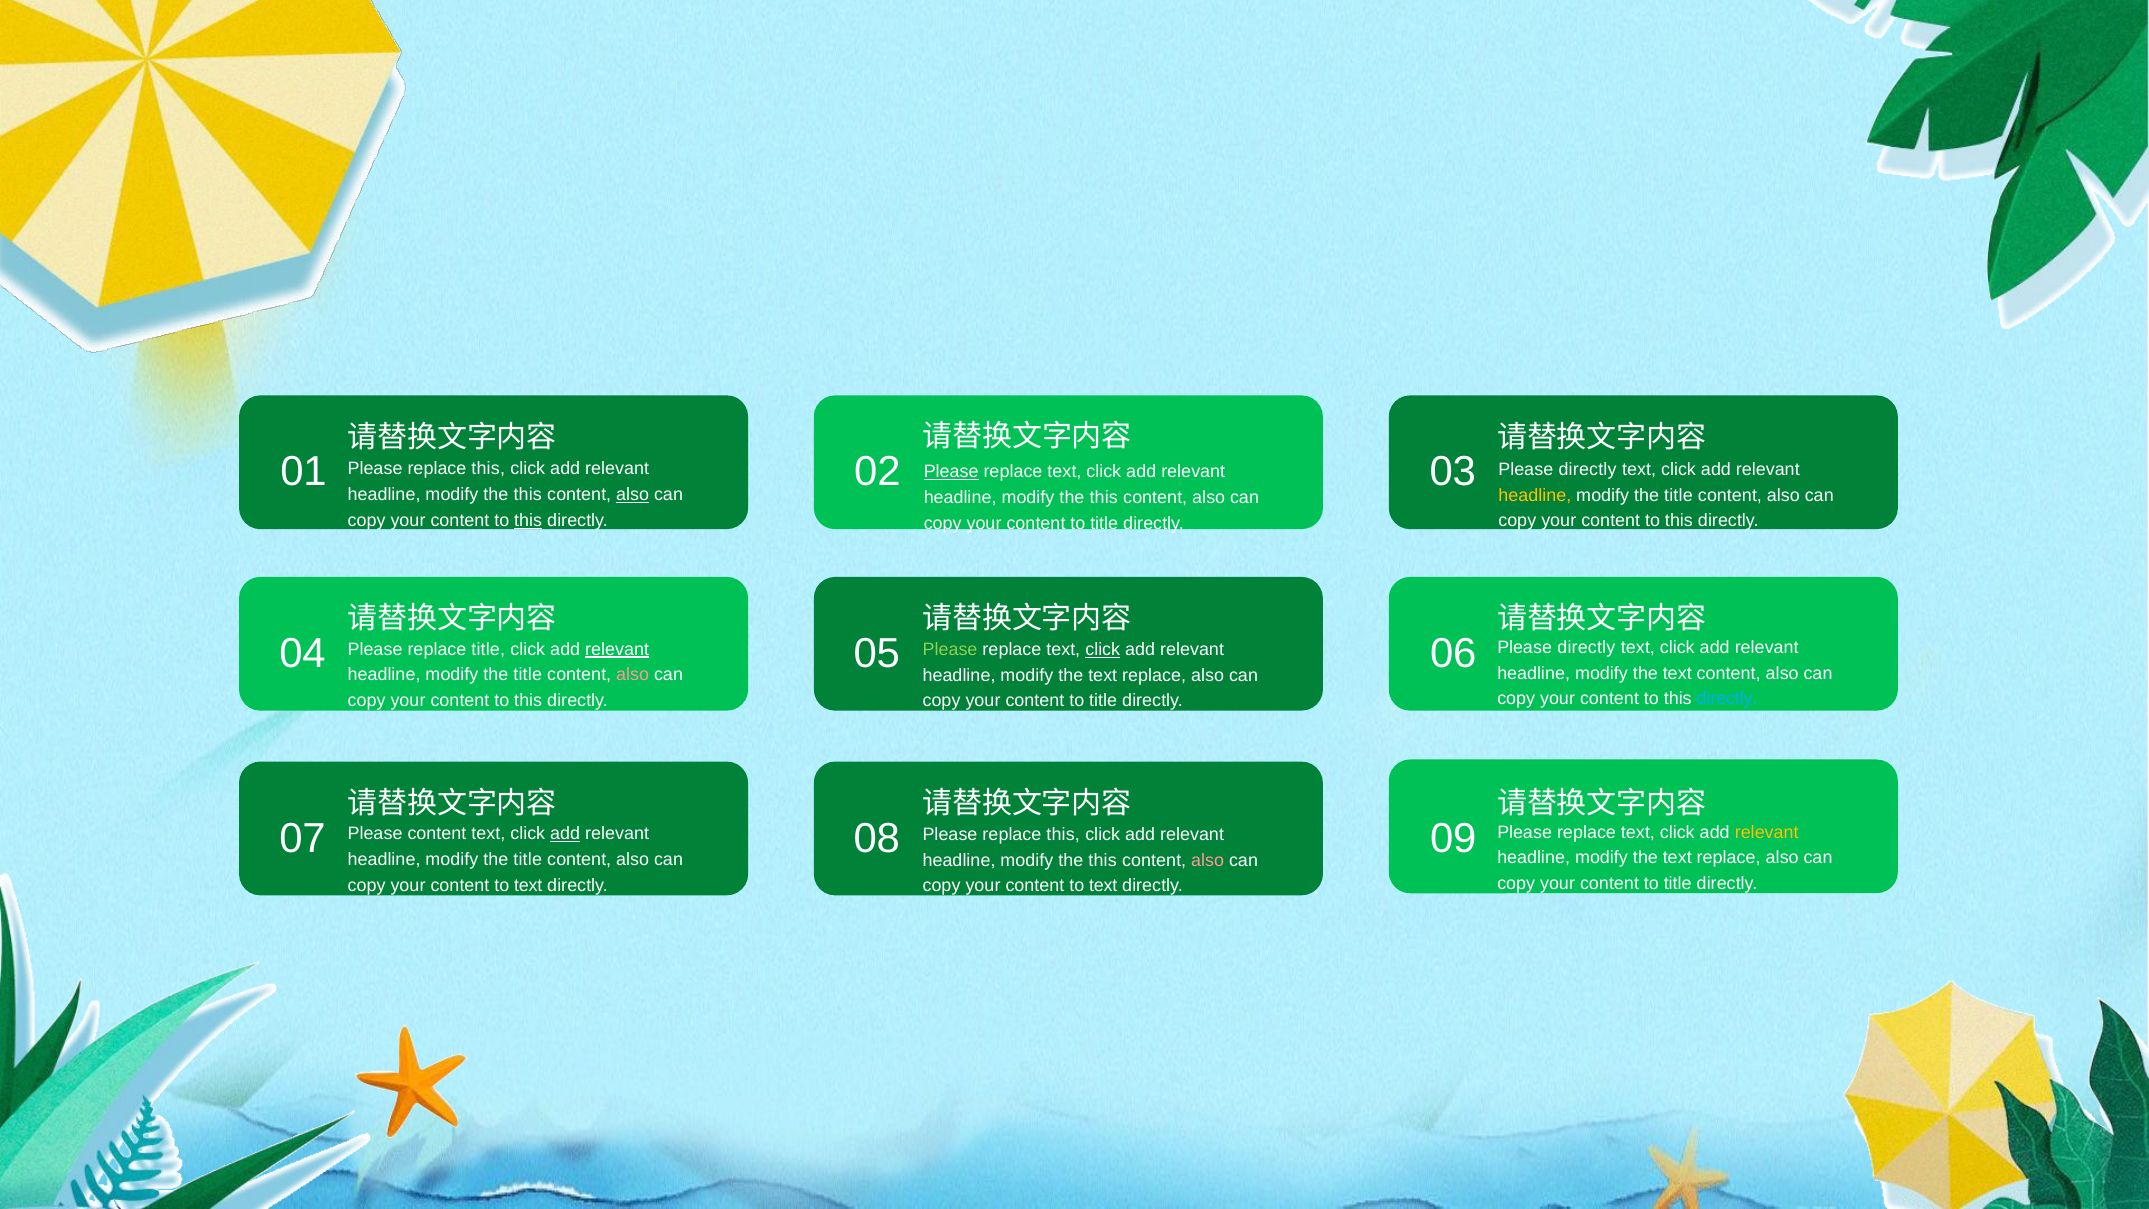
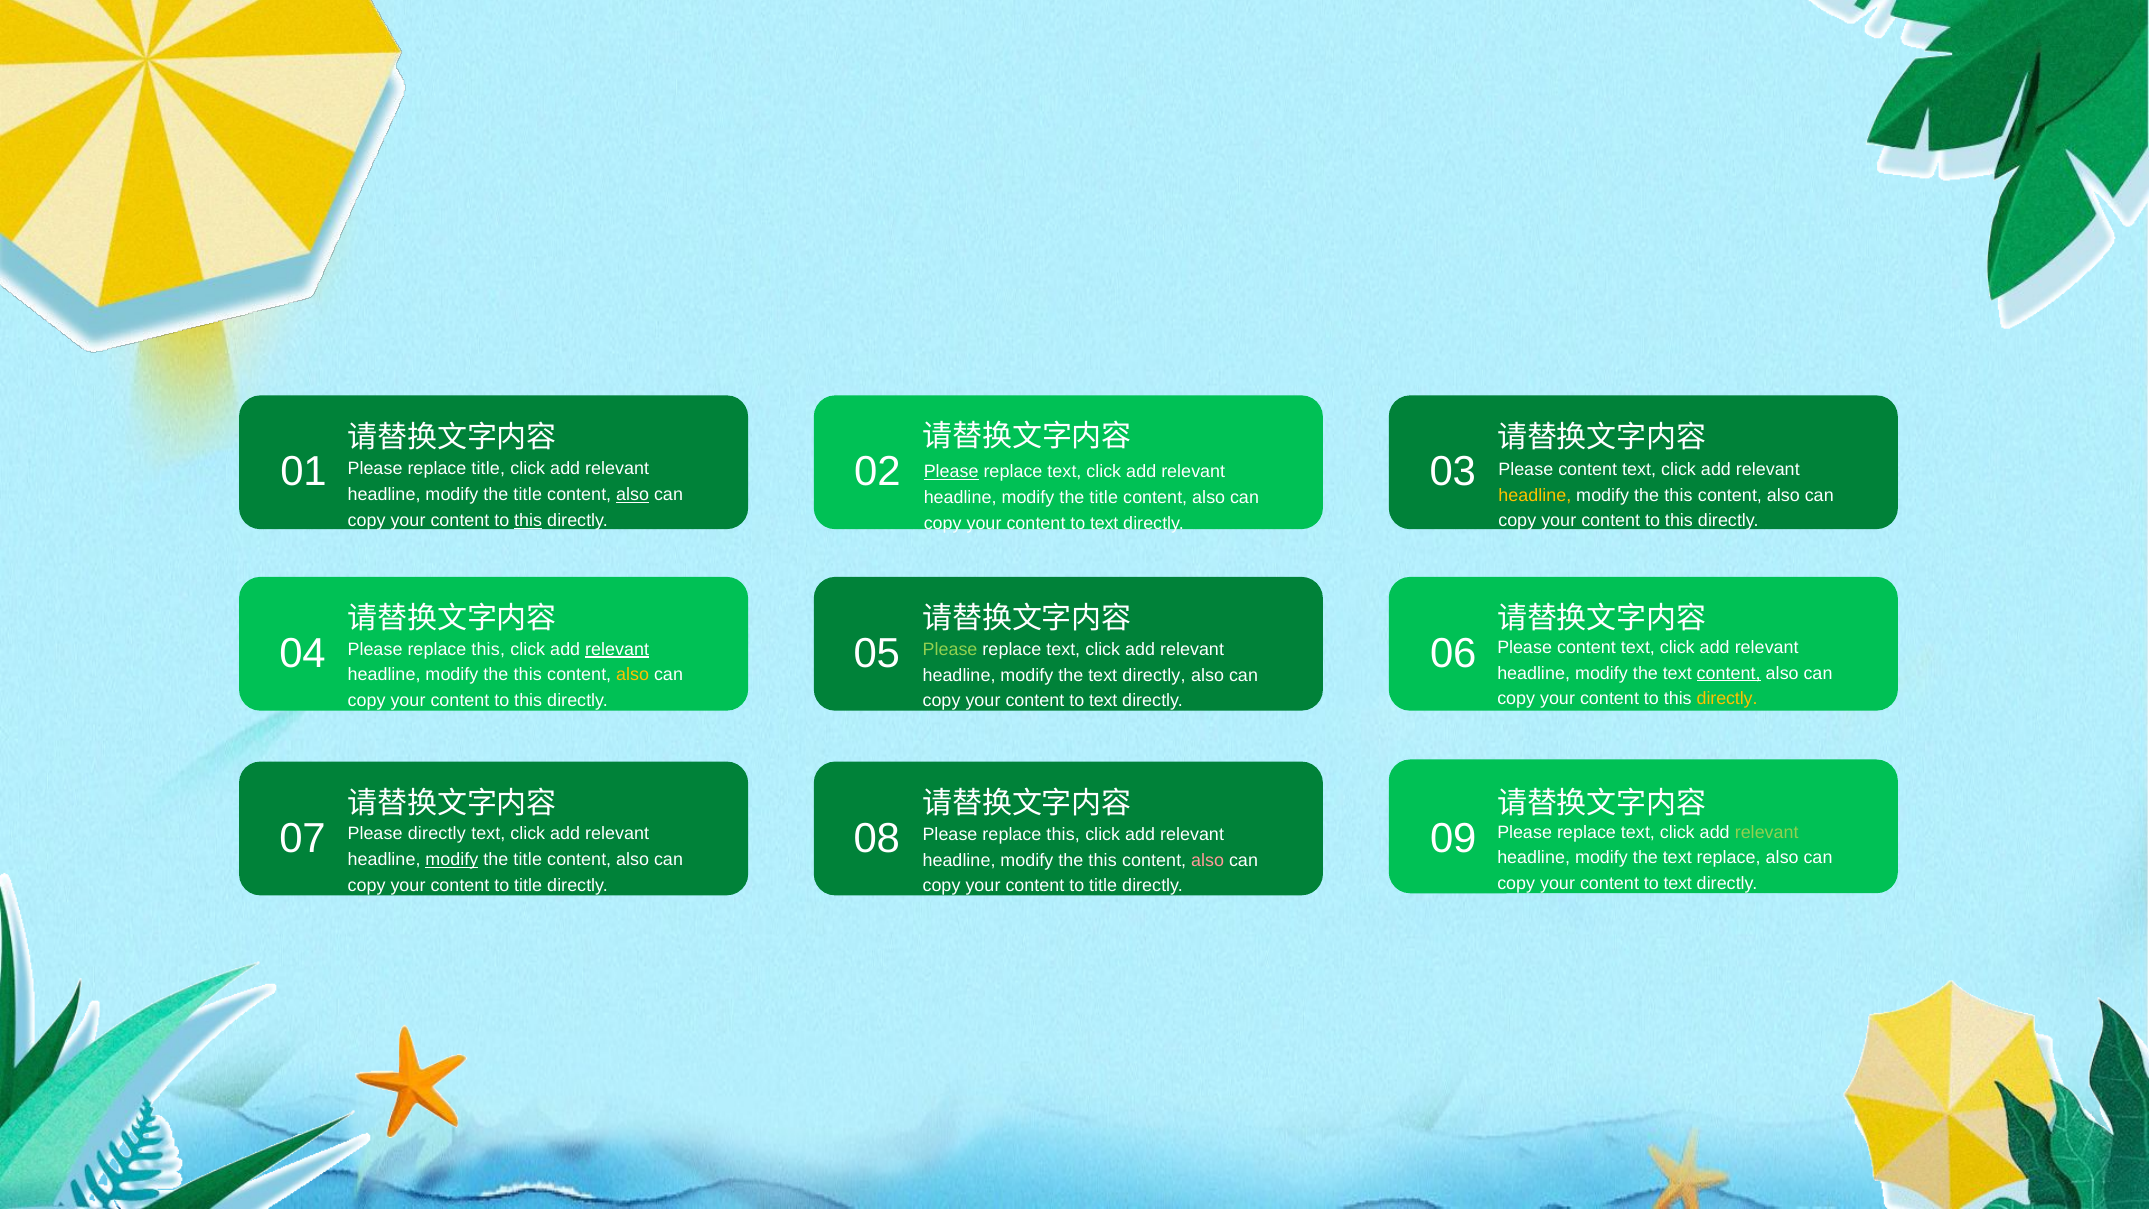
this: this -> title (488, 469)
directly: directly -> content (1588, 469)
this: this -> title (528, 495)
title: title -> this (1678, 495)
this: this -> title (1104, 497)
title: title -> text (1104, 523)
directly: directly -> content (1586, 647)
title: title -> this (488, 649)
click underline: present -> none (1103, 650)
content underline: none -> present (1729, 673)
title: title -> this (528, 675)
also colour: pink -> yellow (633, 675)
replace: replace -> directly (1154, 675)
directly colour: light blue -> yellow (1727, 699)
title: title -> text (1103, 701)
relevant colour: yellow -> light green (1767, 832)
Please content: content -> directly (437, 834)
add underline: present -> none (565, 834)
modify underline: none -> present (452, 860)
title: title -> text (1678, 883)
text: text -> title (528, 885)
text: text -> title (1103, 886)
